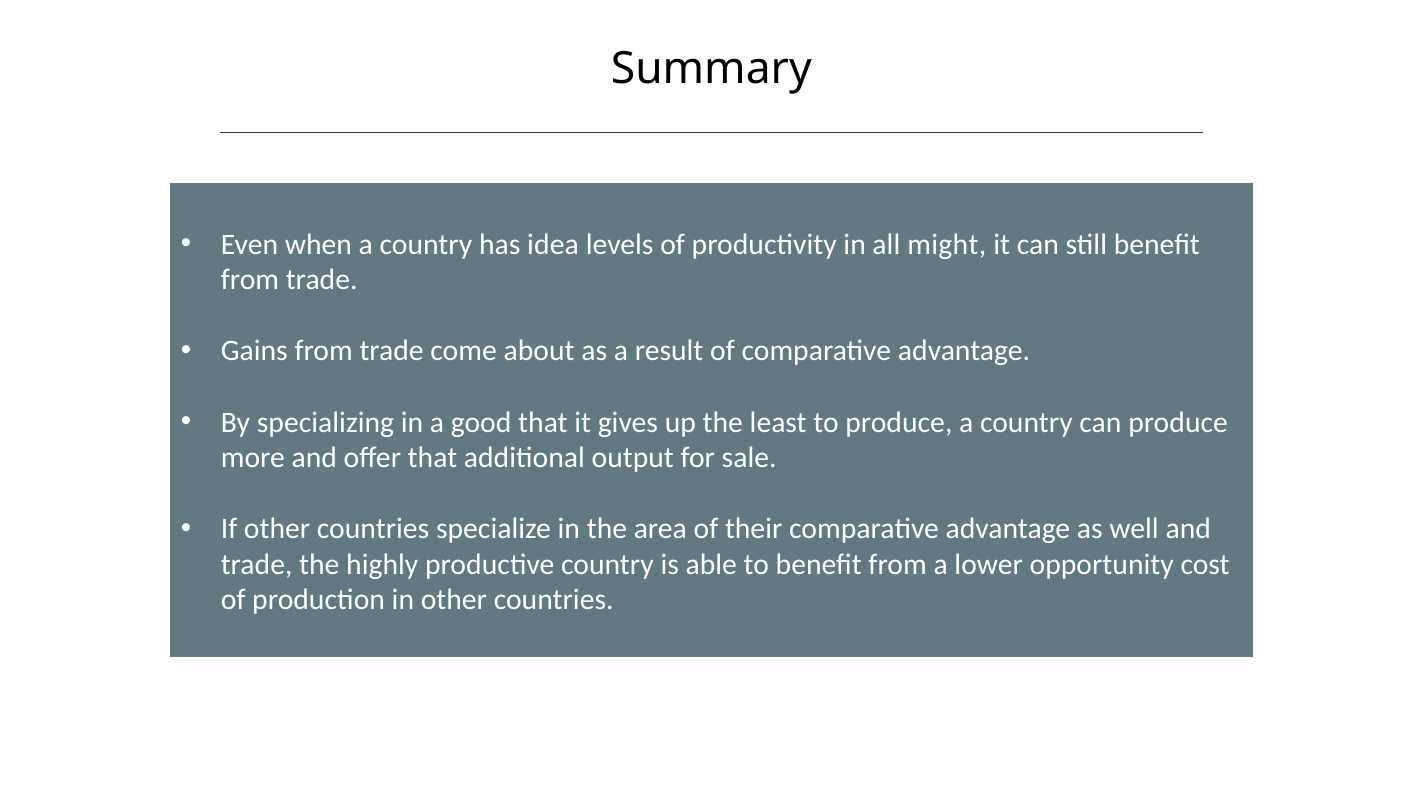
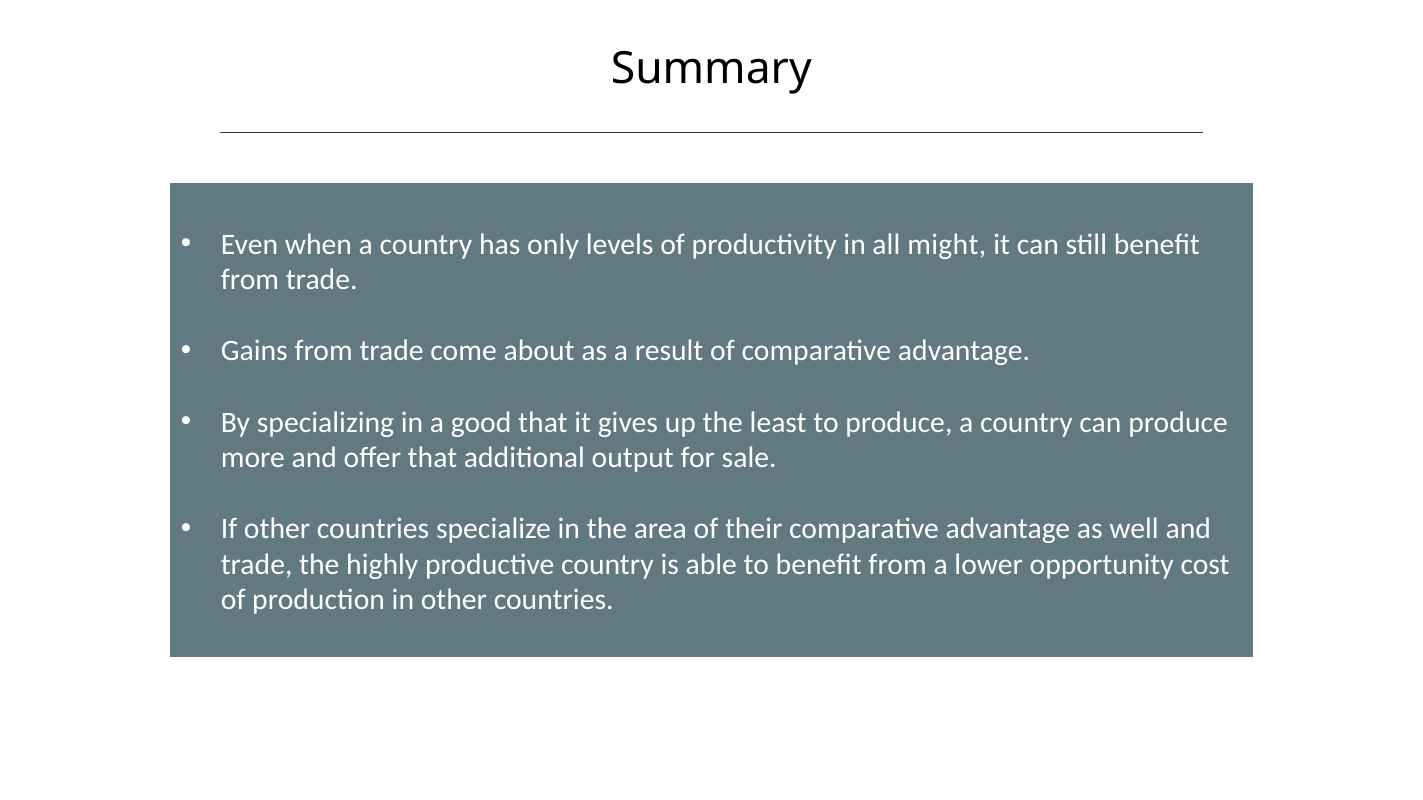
idea: idea -> only (553, 245)
